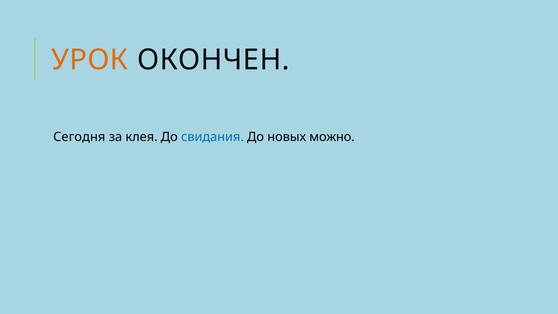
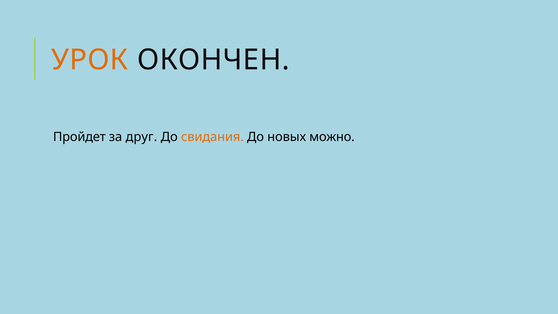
Сегодня: Сегодня -> Пройдет (79, 137)
клея: клея -> друг (141, 137)
свидания colour: blue -> orange (212, 137)
